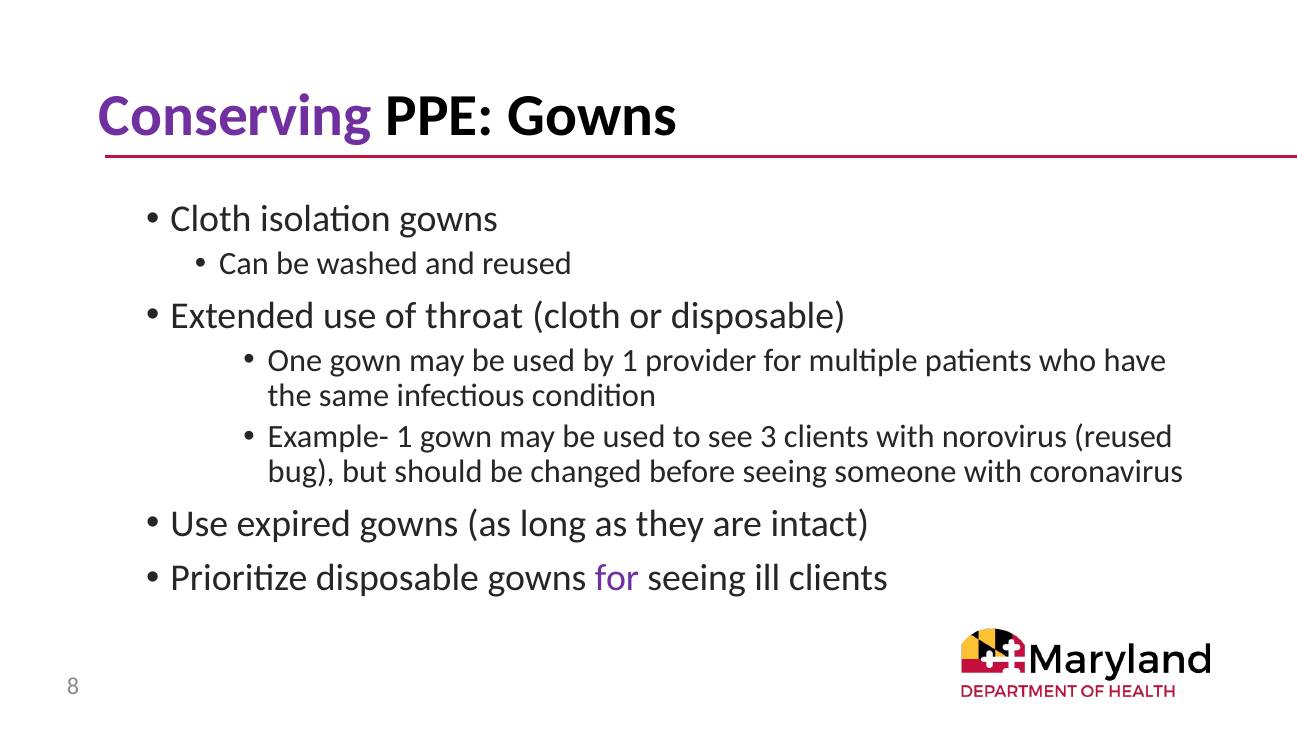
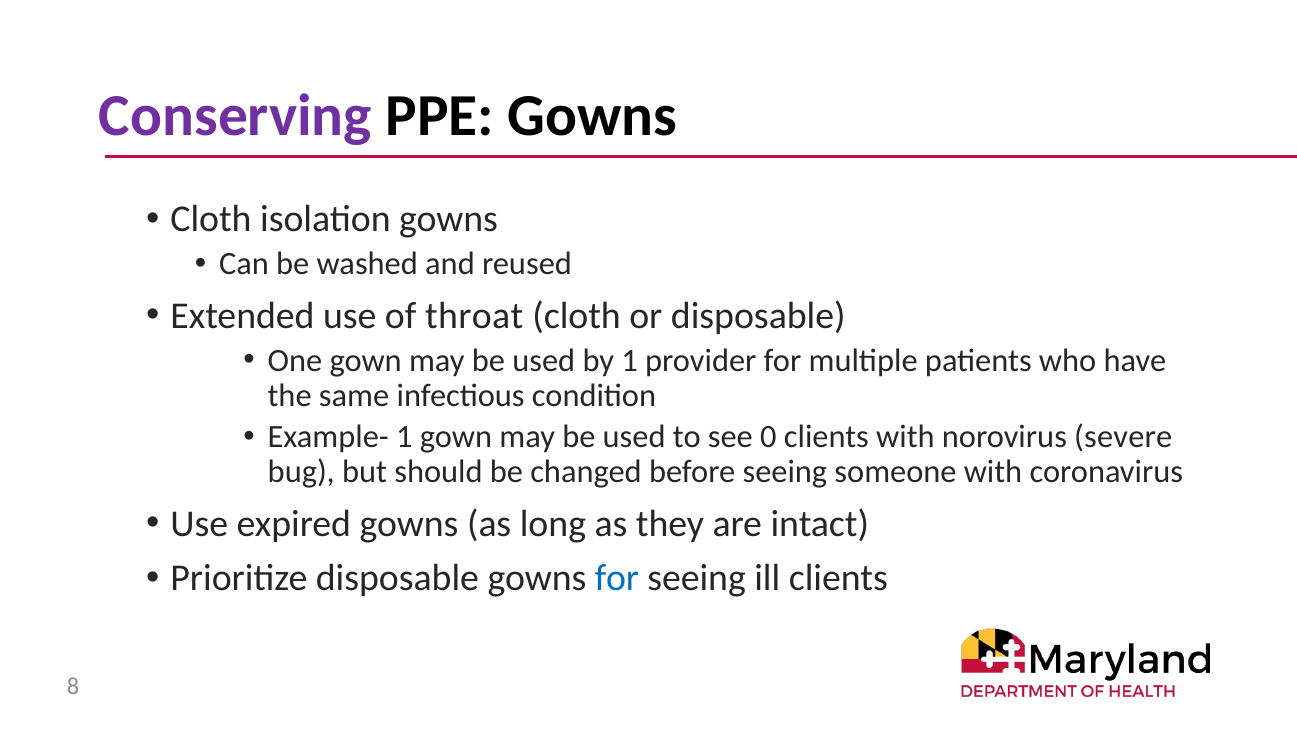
3: 3 -> 0 (768, 437)
norovirus reused: reused -> severe (1123, 437)
for colour: purple -> blue (617, 578)
